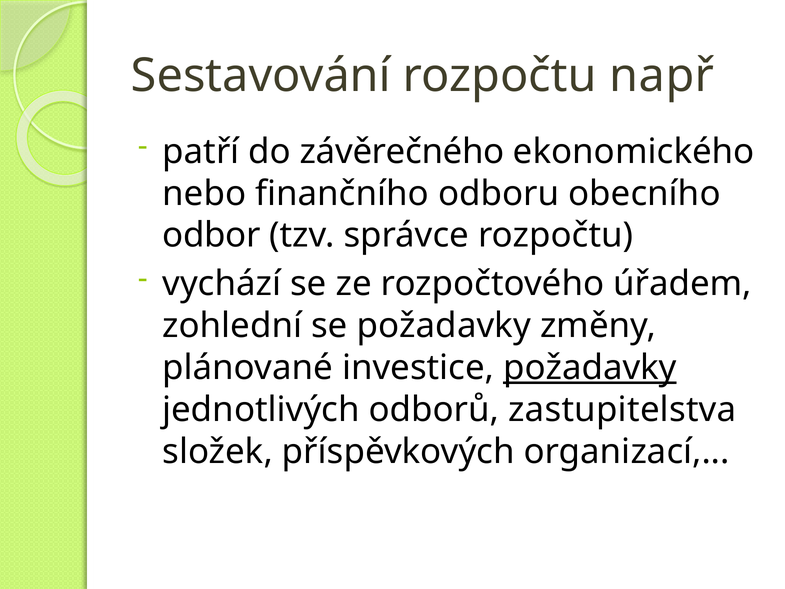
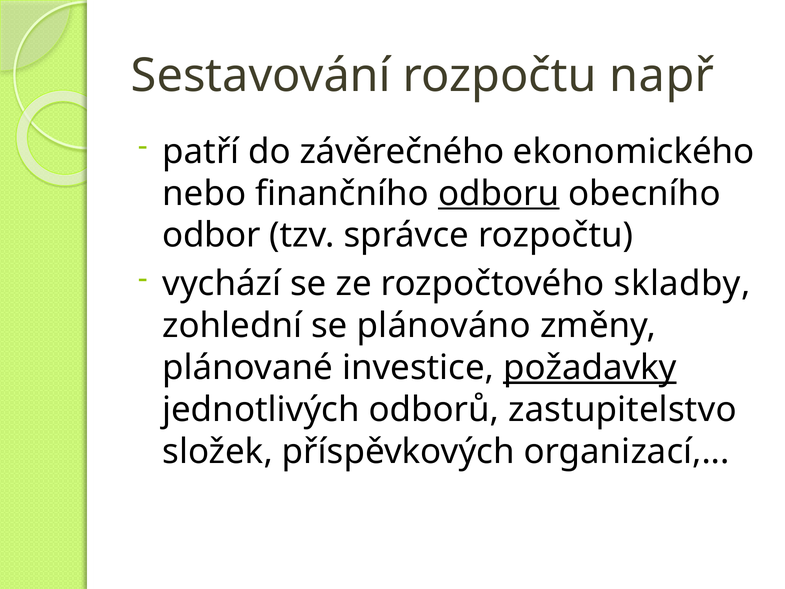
odboru underline: none -> present (499, 193)
úřadem: úřadem -> skladby (682, 284)
se požadavky: požadavky -> plánováno (444, 326)
zastupitelstva: zastupitelstva -> zastupitelstvo (622, 409)
